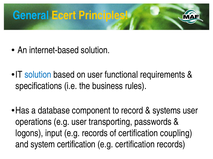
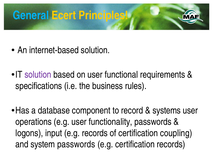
solution colour: blue -> purple (38, 75)
transporting: transporting -> functionality (111, 122)
system certification: certification -> passwords (76, 145)
